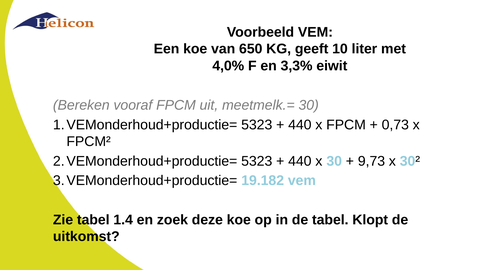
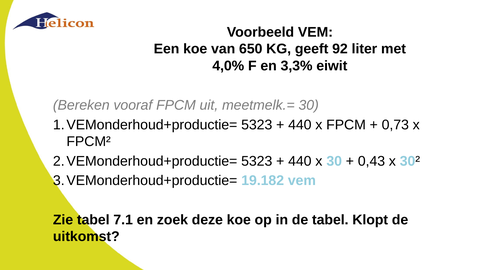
10: 10 -> 92 (340, 49)
9,73: 9,73 -> 0,43 (371, 161)
1.4: 1.4 -> 7.1 (123, 220)
